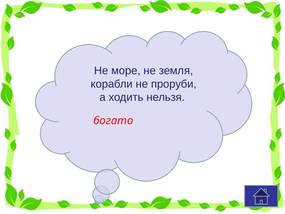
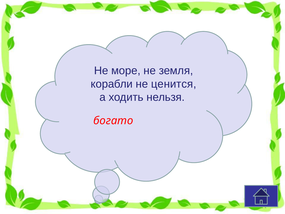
проруби: проруби -> ценится (174, 84)
